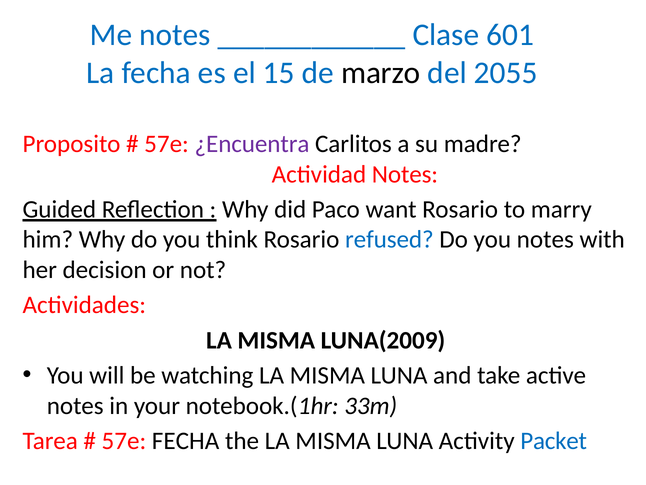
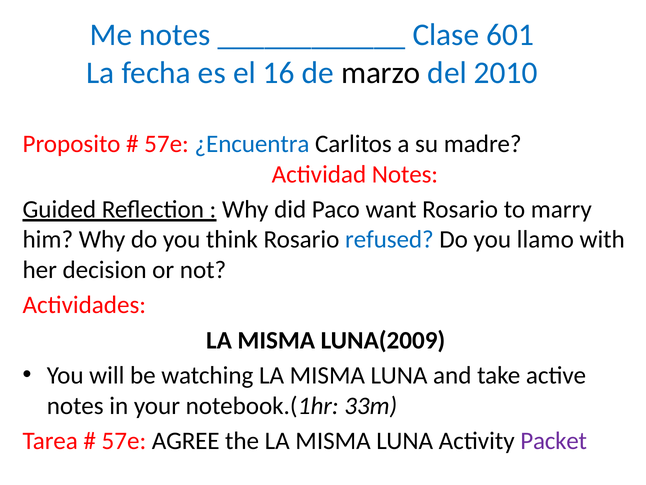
15: 15 -> 16 (279, 73)
2055: 2055 -> 2010 (506, 73)
¿Encuentra colour: purple -> blue (252, 144)
you notes: notes -> llamo (545, 239)
57e FECHA: FECHA -> AGREE (186, 441)
Packet colour: blue -> purple (554, 441)
